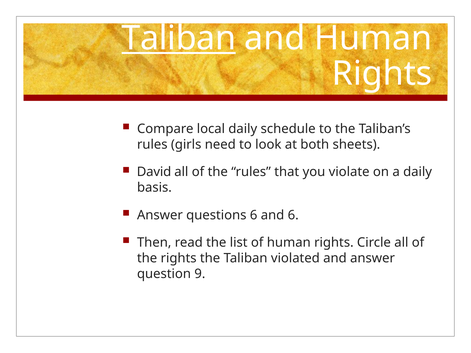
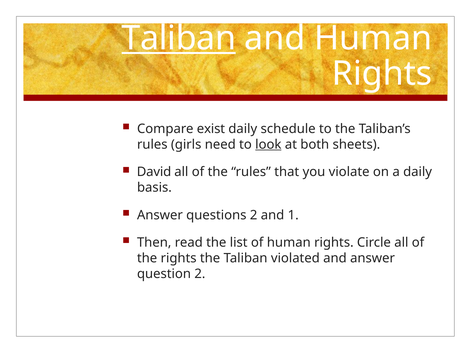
local: local -> exist (211, 129)
look underline: none -> present (268, 145)
questions 6: 6 -> 2 (254, 215)
and 6: 6 -> 1 (293, 215)
question 9: 9 -> 2 (200, 274)
